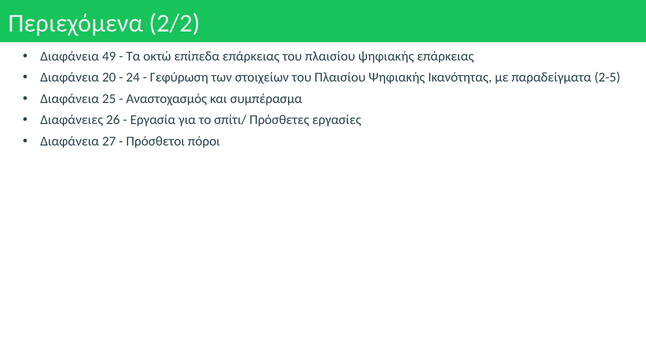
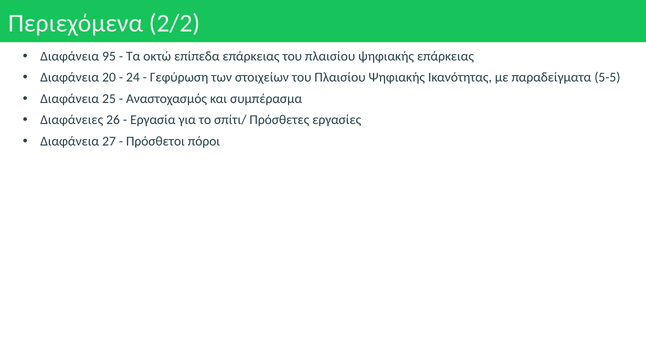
49: 49 -> 95 (109, 56)
2-5: 2-5 -> 5-5 (607, 78)
